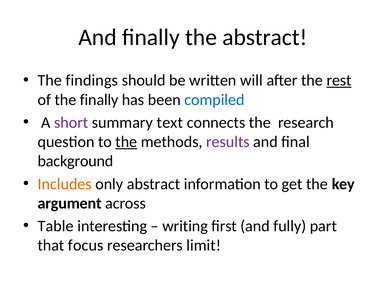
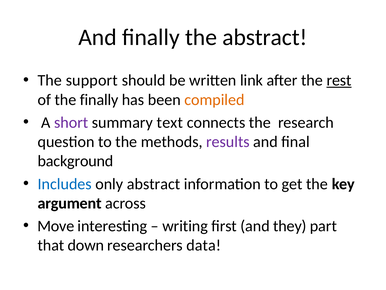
findings: findings -> support (92, 80)
will: will -> link (252, 80)
compiled colour: blue -> orange (214, 100)
the underline: present -> none (126, 142)
Includes colour: orange -> blue (65, 184)
Table: Table -> Move (56, 226)
fully: fully -> they (290, 226)
focus: focus -> down (86, 245)
limit: limit -> data (204, 245)
